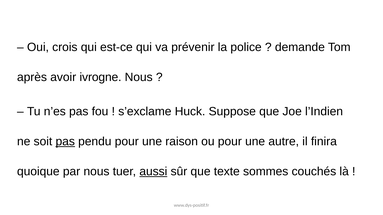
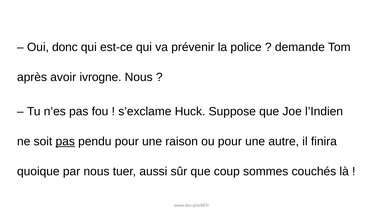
crois: crois -> donc (65, 47)
aussi underline: present -> none (153, 172)
texte: texte -> coup (227, 172)
